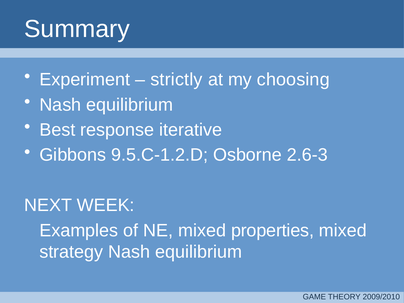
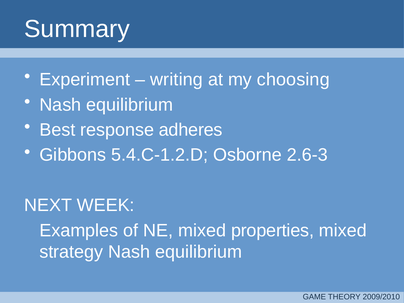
strictly: strictly -> writing (177, 80)
iterative: iterative -> adheres (191, 130)
9.5.C-1.2.D: 9.5.C-1.2.D -> 5.4.C-1.2.D (160, 155)
